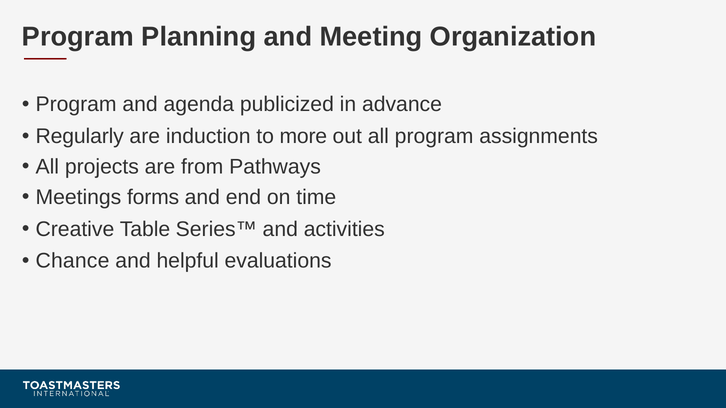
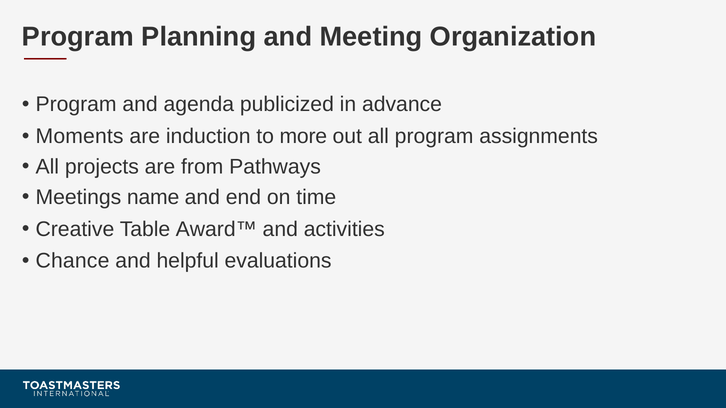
Regularly: Regularly -> Moments (80, 136)
forms: forms -> name (153, 197)
Series™: Series™ -> Award™ (216, 229)
